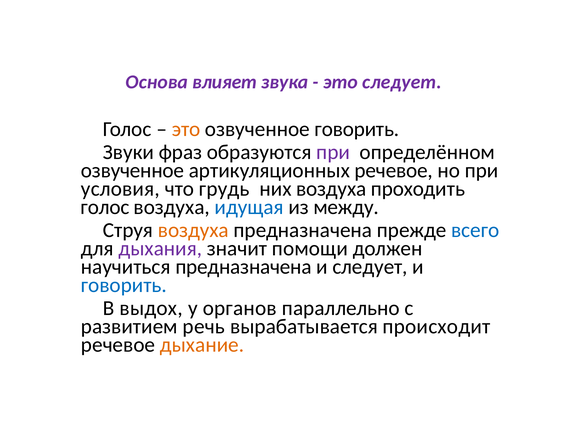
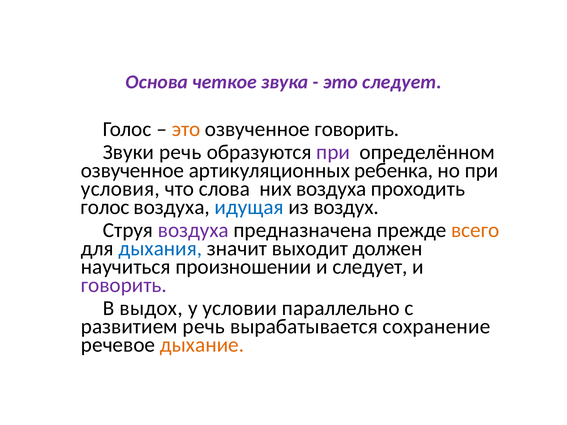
влияет: влияет -> четкое (225, 82)
Звуки фраз: фраз -> речь (180, 152)
артикуляционных речевое: речевое -> ребенка (394, 171)
грудь: грудь -> слова (224, 189)
между: между -> воздух (346, 207)
воздуха colour: orange -> purple (193, 230)
всего colour: blue -> orange (475, 230)
дыхания colour: purple -> blue (160, 249)
помощи: помощи -> выходит (310, 249)
научиться предназначена: предназначена -> произношении (243, 267)
говорить colour: blue -> purple (124, 285)
органов: органов -> условии (240, 308)
происходит: происходит -> сохранение (436, 327)
